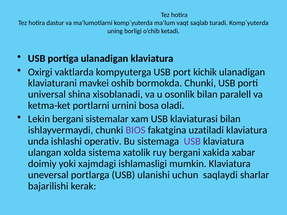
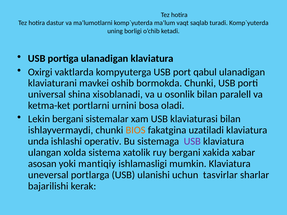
kichik: kichik -> qabul (205, 72)
BIOS colour: purple -> orange (136, 130)
doimiy: doimiy -> asosan (42, 164)
xajmdagi: xajmdagi -> mantiqiy (97, 164)
saqlaydi: saqlaydi -> tasvirlar (220, 175)
